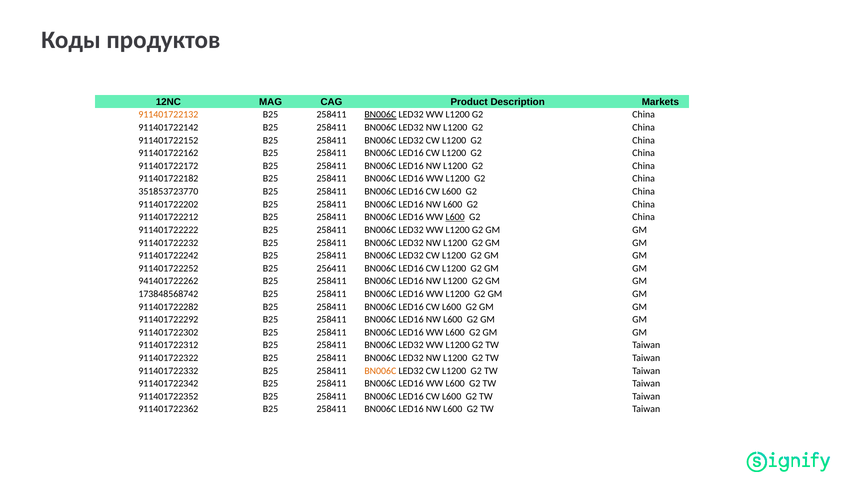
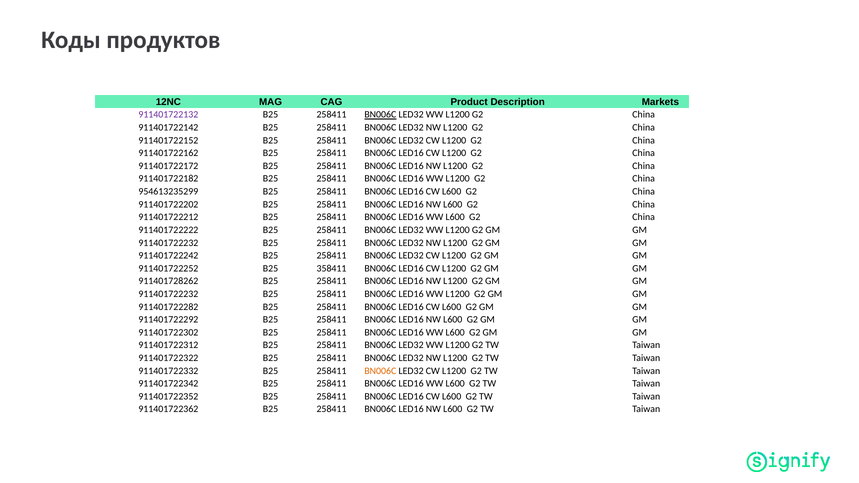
911401722132 colour: orange -> purple (168, 115)
351853723770: 351853723770 -> 954613235299 (168, 192)
L600 underline: present -> none (455, 217)
256411: 256411 -> 358411 (331, 268)
941401722262: 941401722262 -> 911401728262 (168, 281)
173848568742: 173848568742 -> 911401722232 (168, 294)
